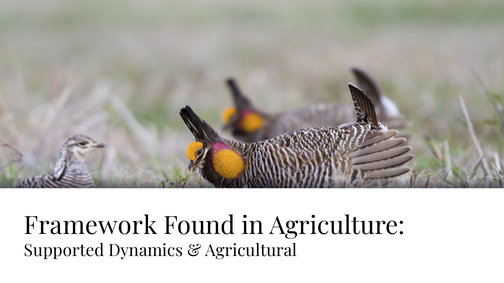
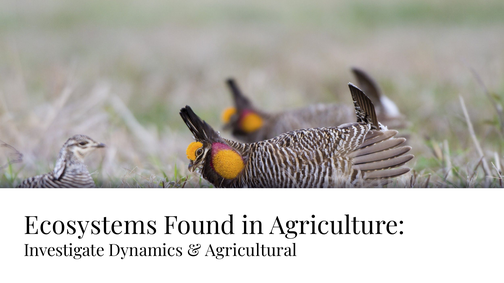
Framework: Framework -> Ecosystems (91, 226)
Supported: Supported -> Investigate (64, 251)
